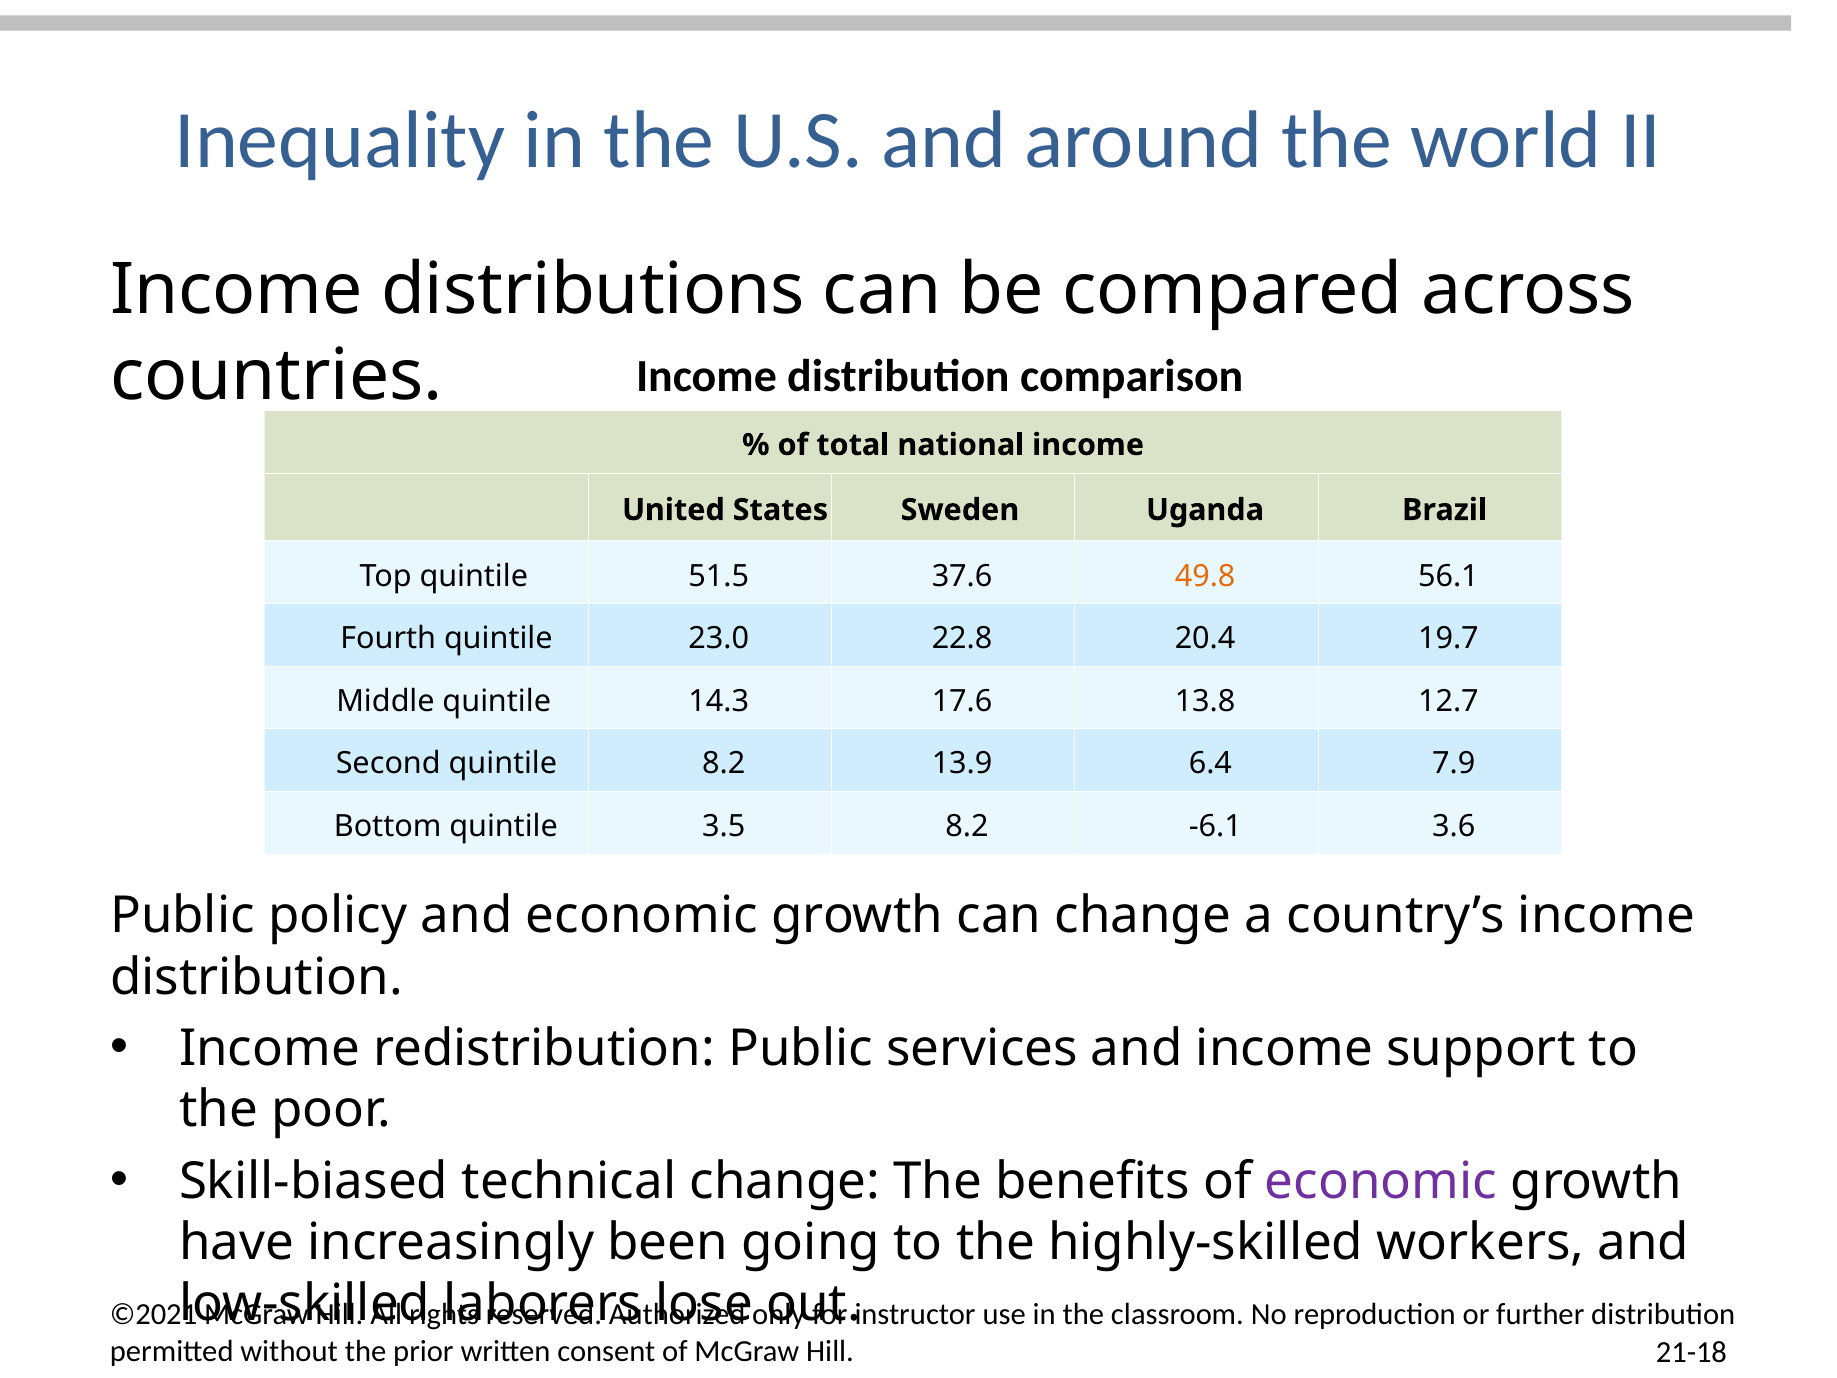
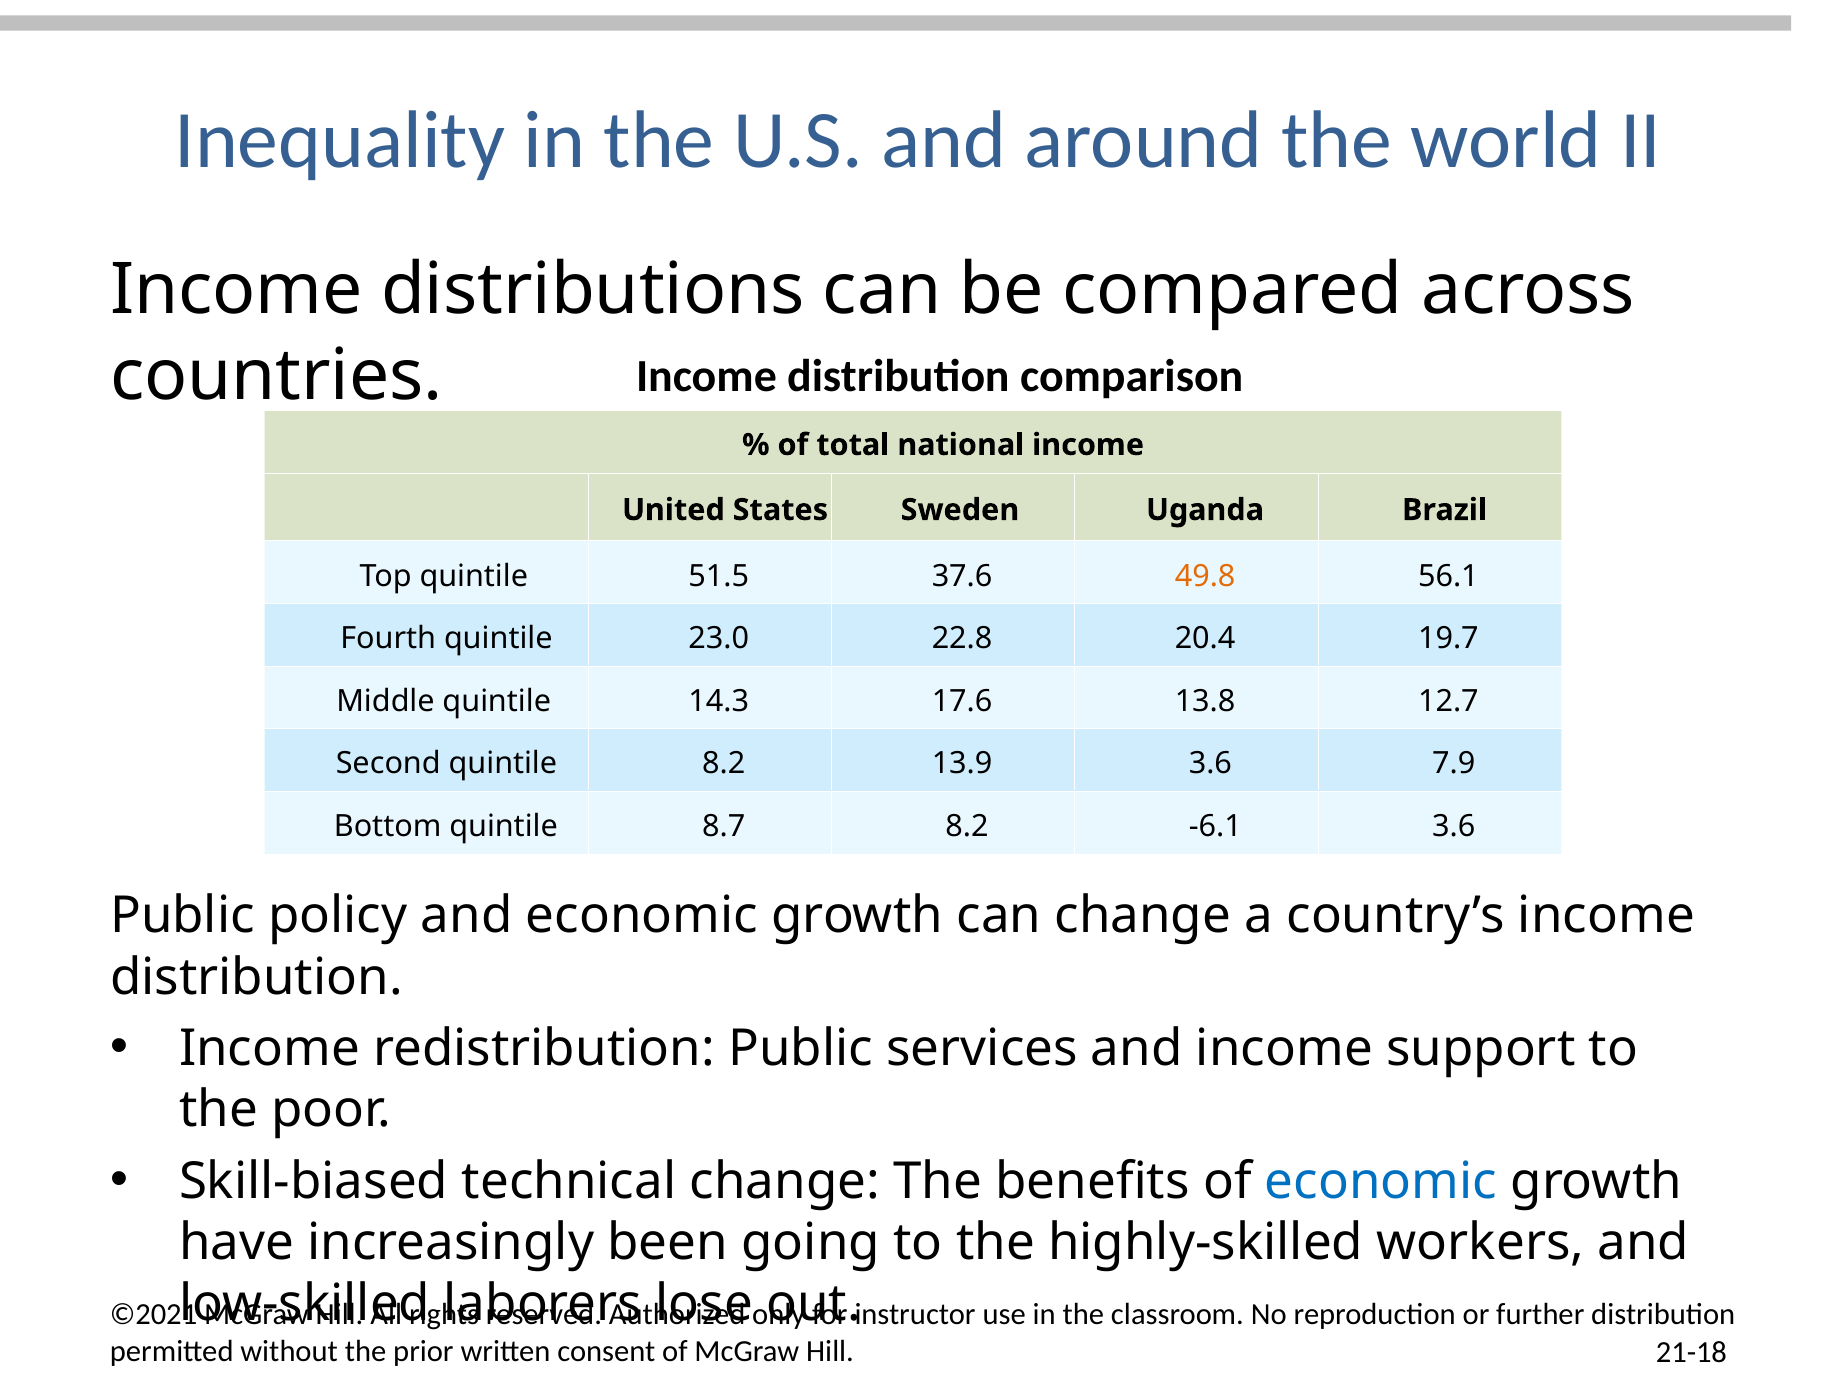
6.4: 6.4 -> 3.6 (1210, 763)
3.5: 3.5 -> 8.7 (724, 826)
economic colour: purple -> blue (1381, 1181)
